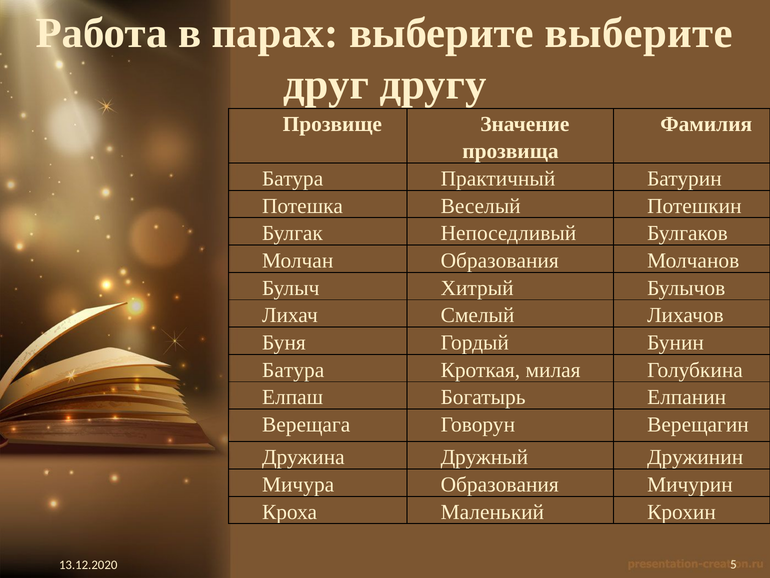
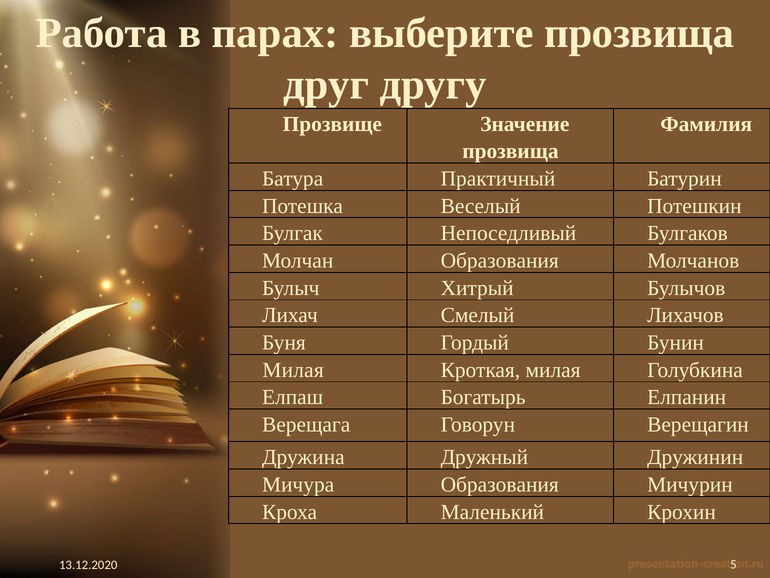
выберите выберите: выберите -> прозвища (639, 33)
Батура: Батура -> Милая (293, 370)
